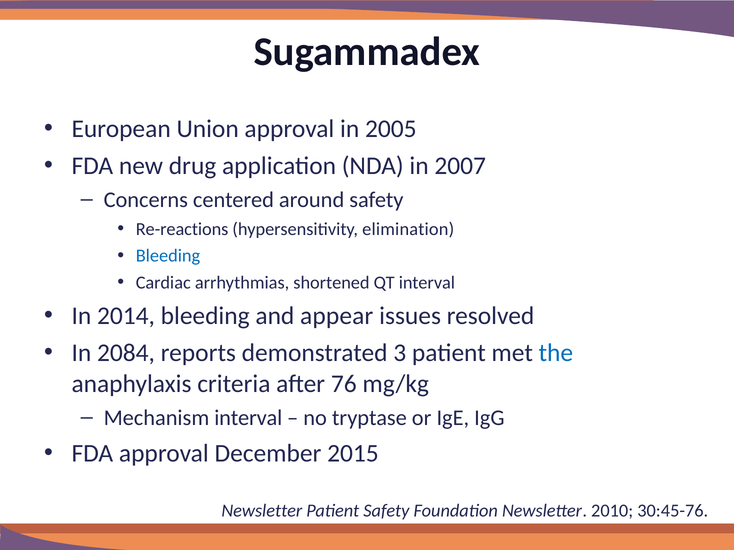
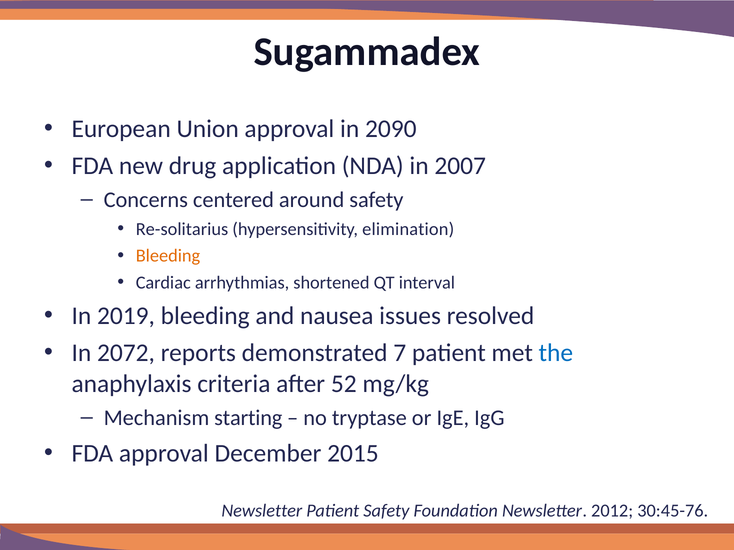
2005: 2005 -> 2090 (391, 129)
Re-reactions: Re-reactions -> Re-solitarius (182, 229)
Bleeding colour: blue -> orange (168, 256)
2014: 2014 -> 2019 (126, 316)
appear: appear -> nausea (337, 316)
2084: 2084 -> 2072 (126, 353)
3: 3 -> 7 (400, 353)
76: 76 -> 52 (344, 384)
Mechanism interval: interval -> starting (248, 418)
2010: 2010 -> 2012 (612, 511)
